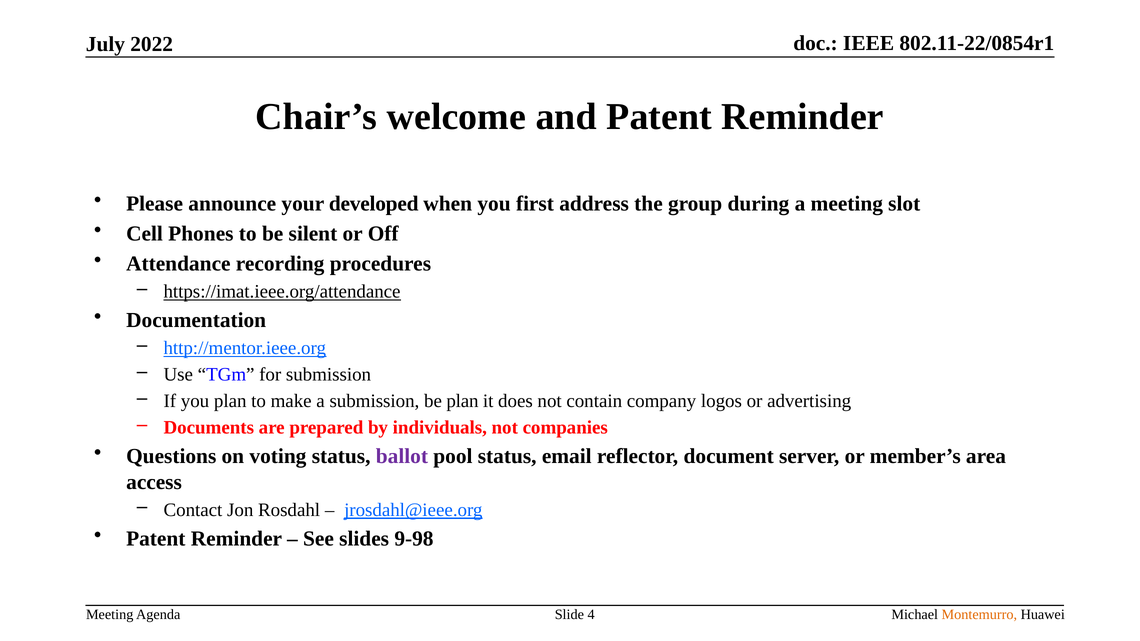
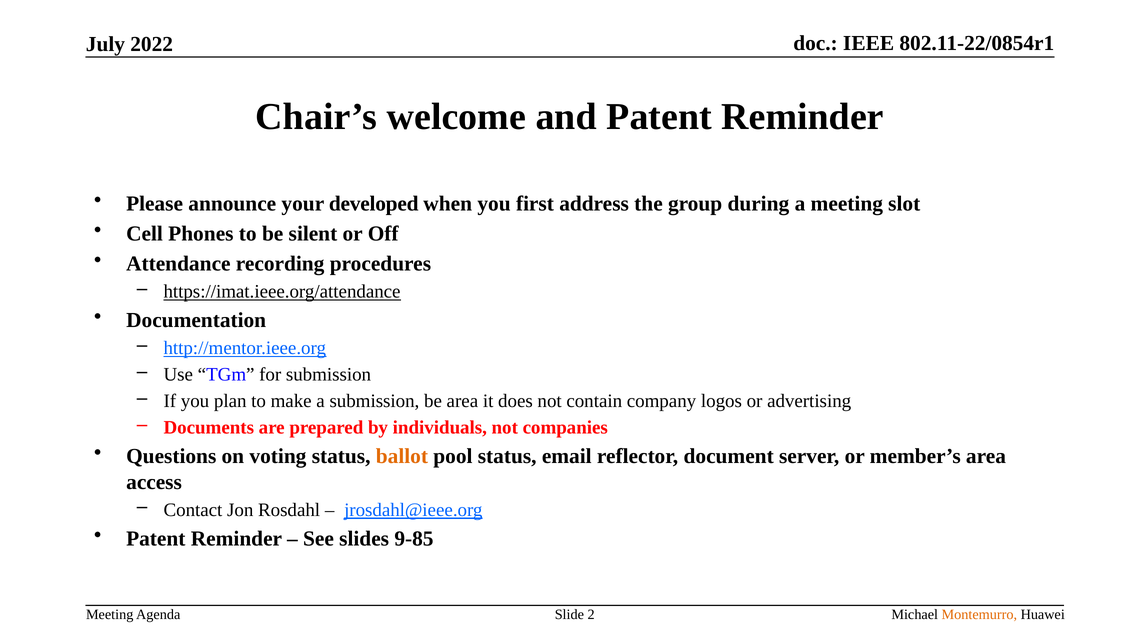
be plan: plan -> area (462, 401)
ballot colour: purple -> orange (402, 457)
9-98: 9-98 -> 9-85 (414, 539)
4: 4 -> 2 (591, 615)
